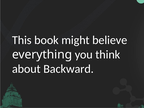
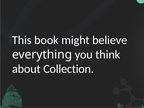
Backward: Backward -> Collection (69, 69)
